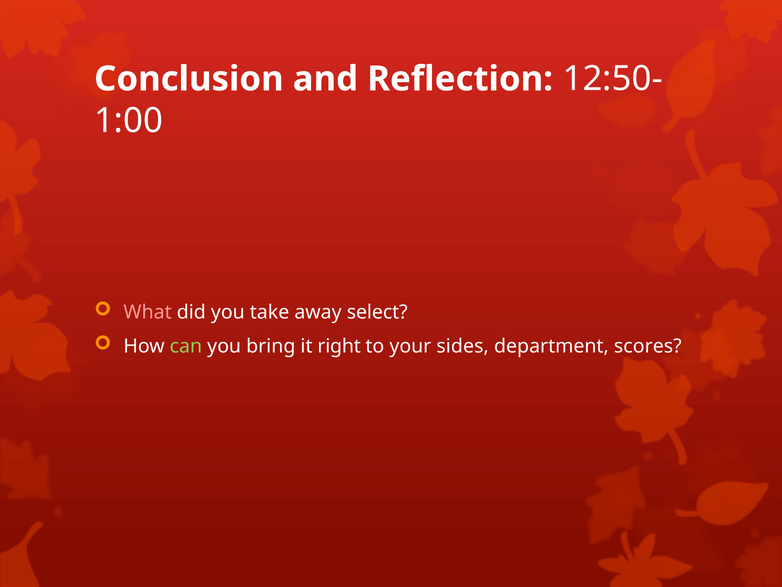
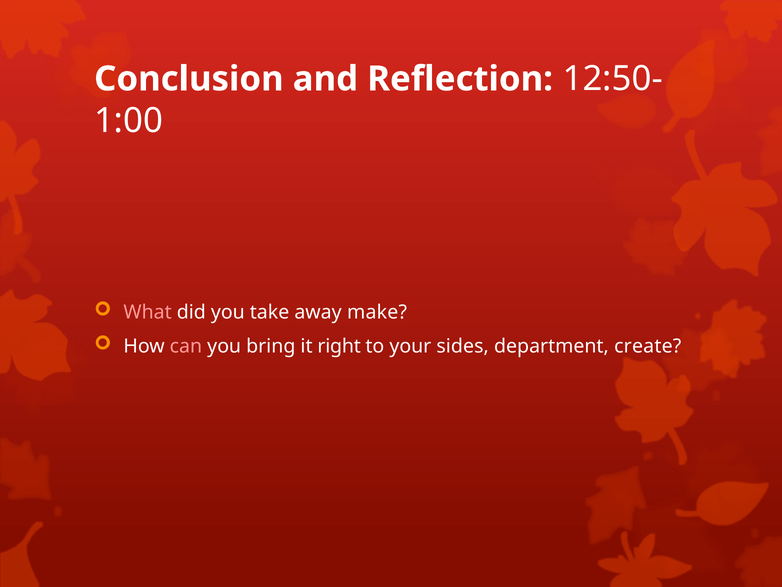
select: select -> make (377, 312)
can colour: light green -> pink (186, 346)
scores: scores -> create (648, 346)
